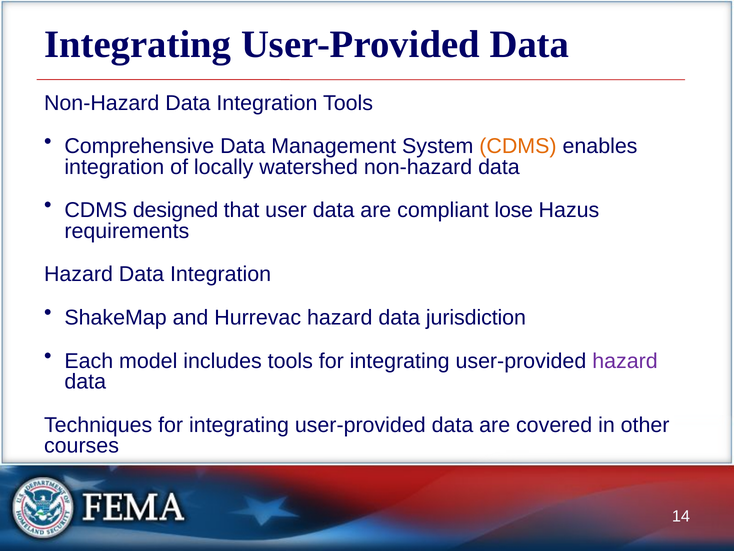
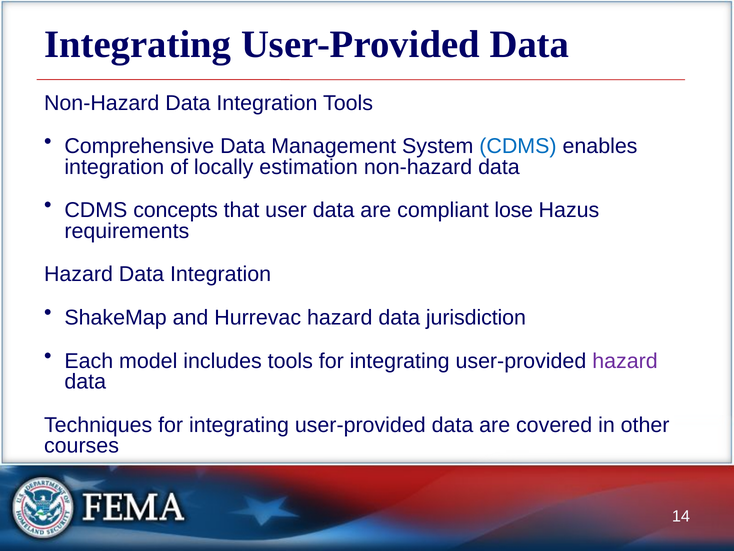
CDMS colour: orange -> blue (518, 146)
watershed: watershed -> estimation (309, 167)
designed: designed -> concepts (176, 210)
